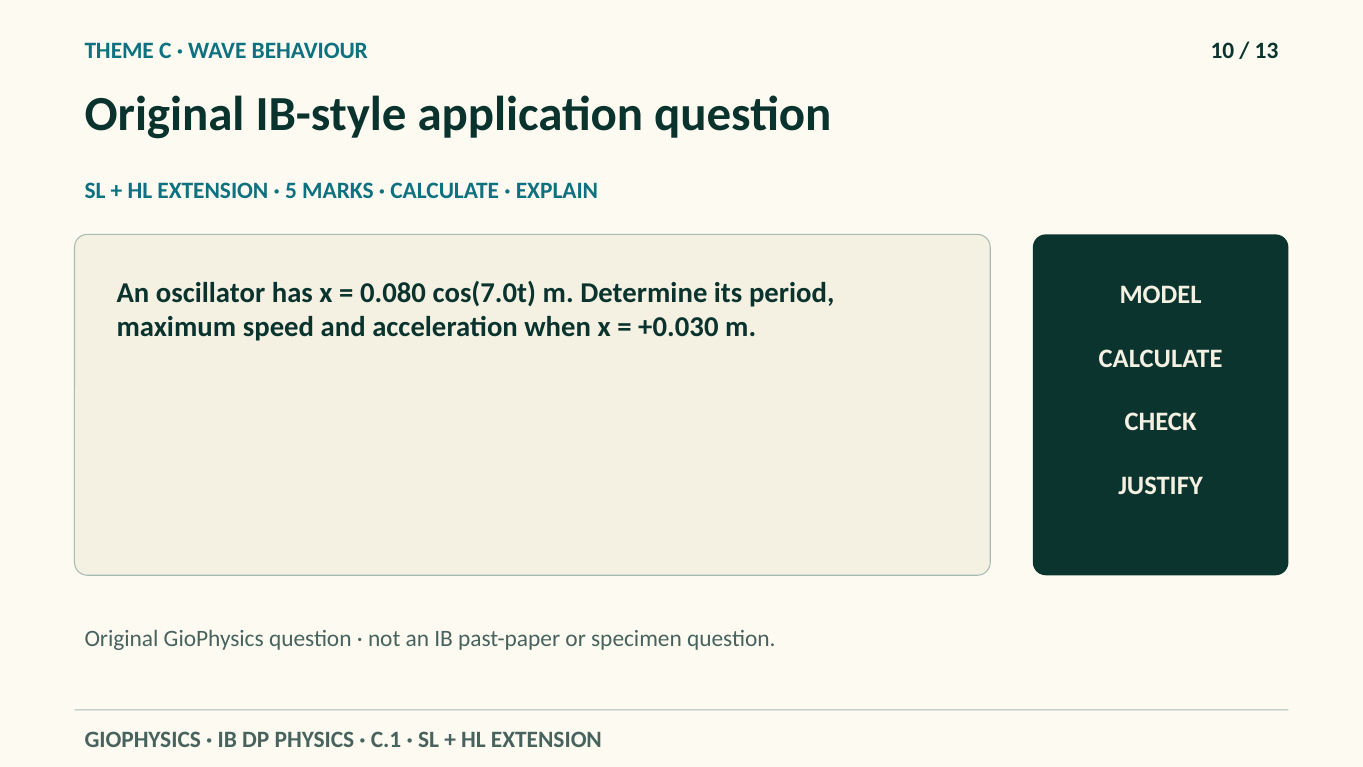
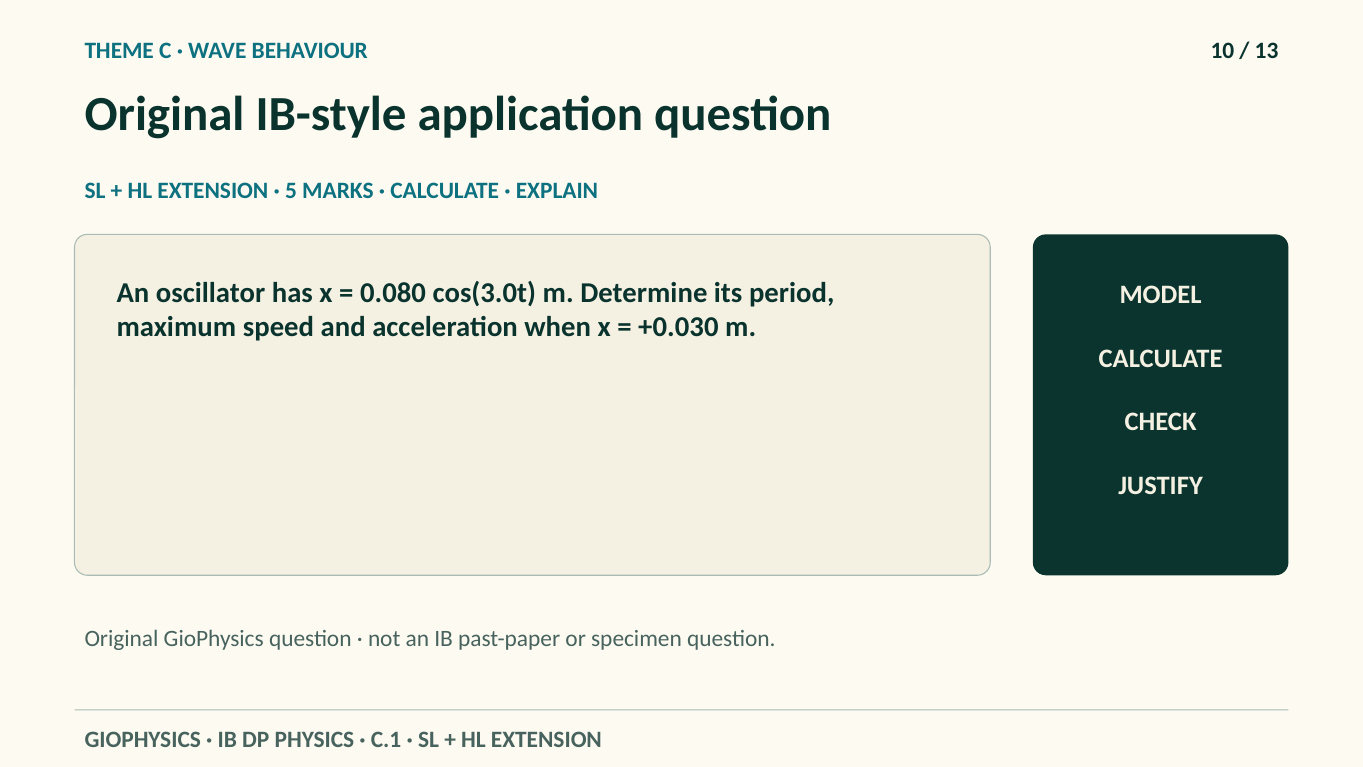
cos(7.0t: cos(7.0t -> cos(3.0t (484, 293)
